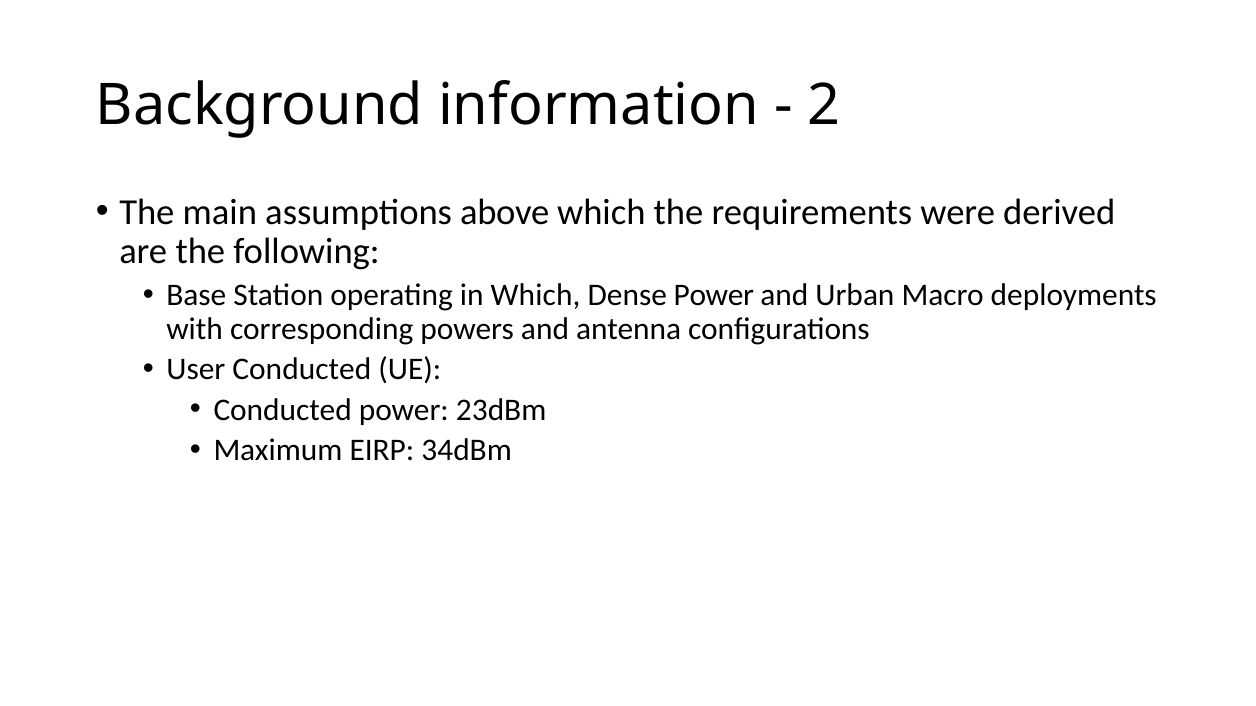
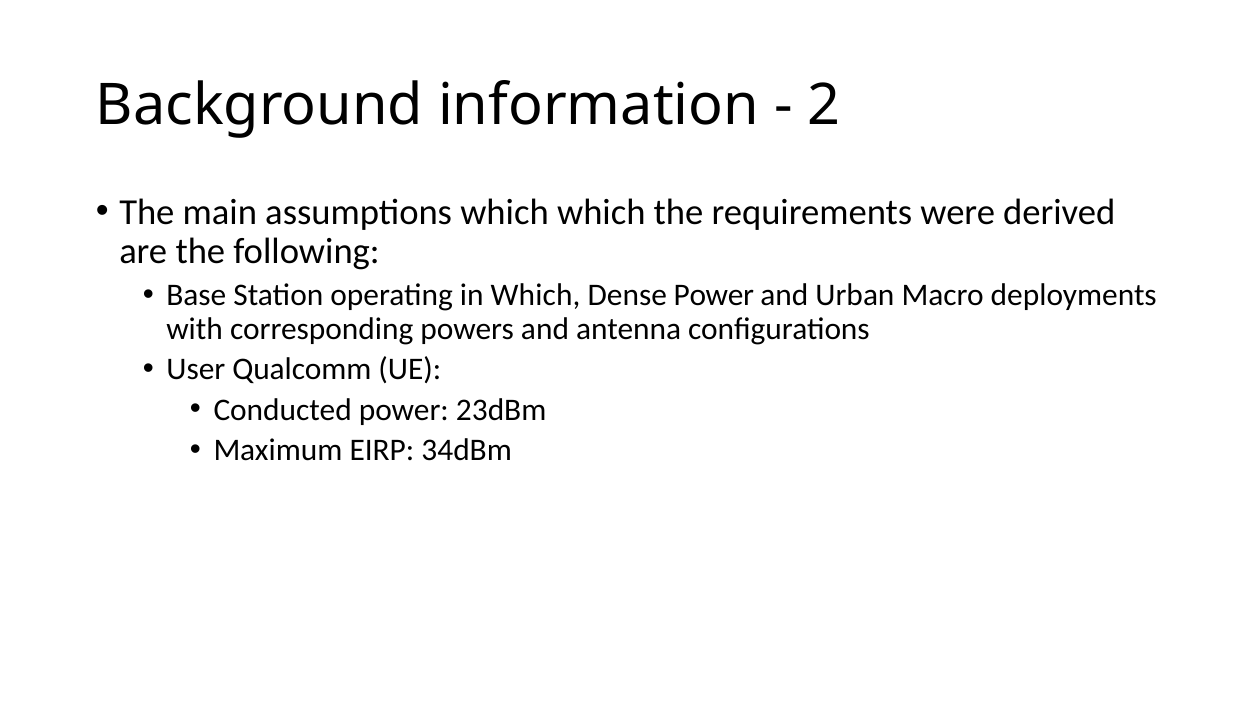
assumptions above: above -> which (505, 212)
User Conducted: Conducted -> Qualcomm (302, 370)
